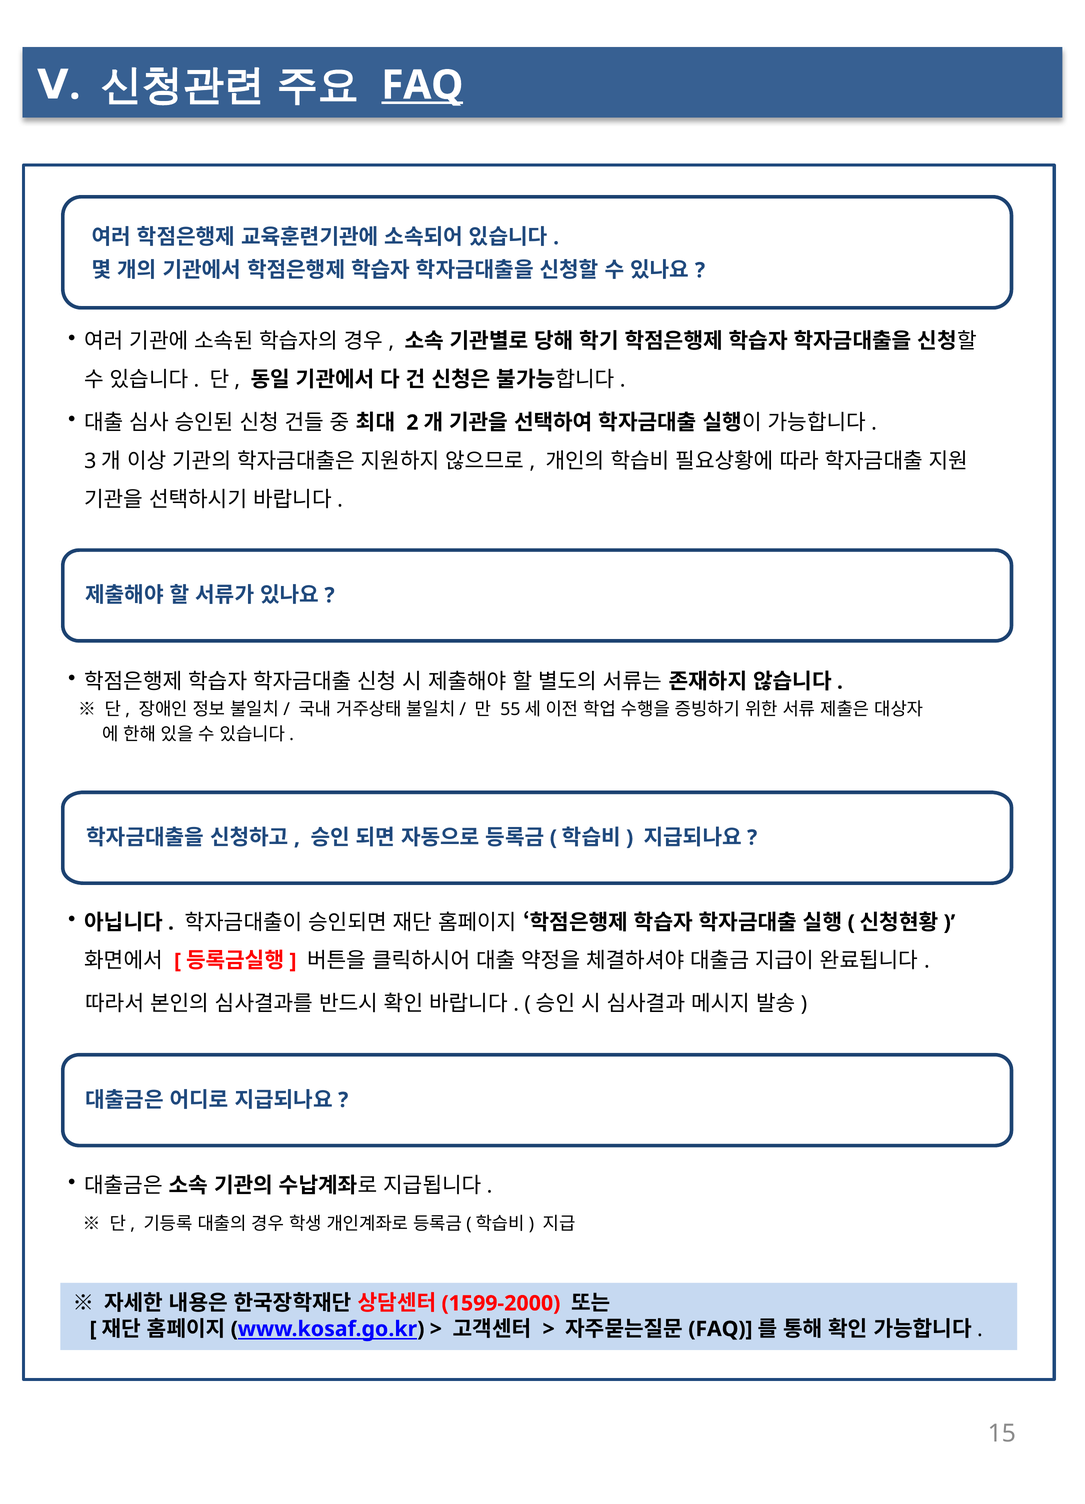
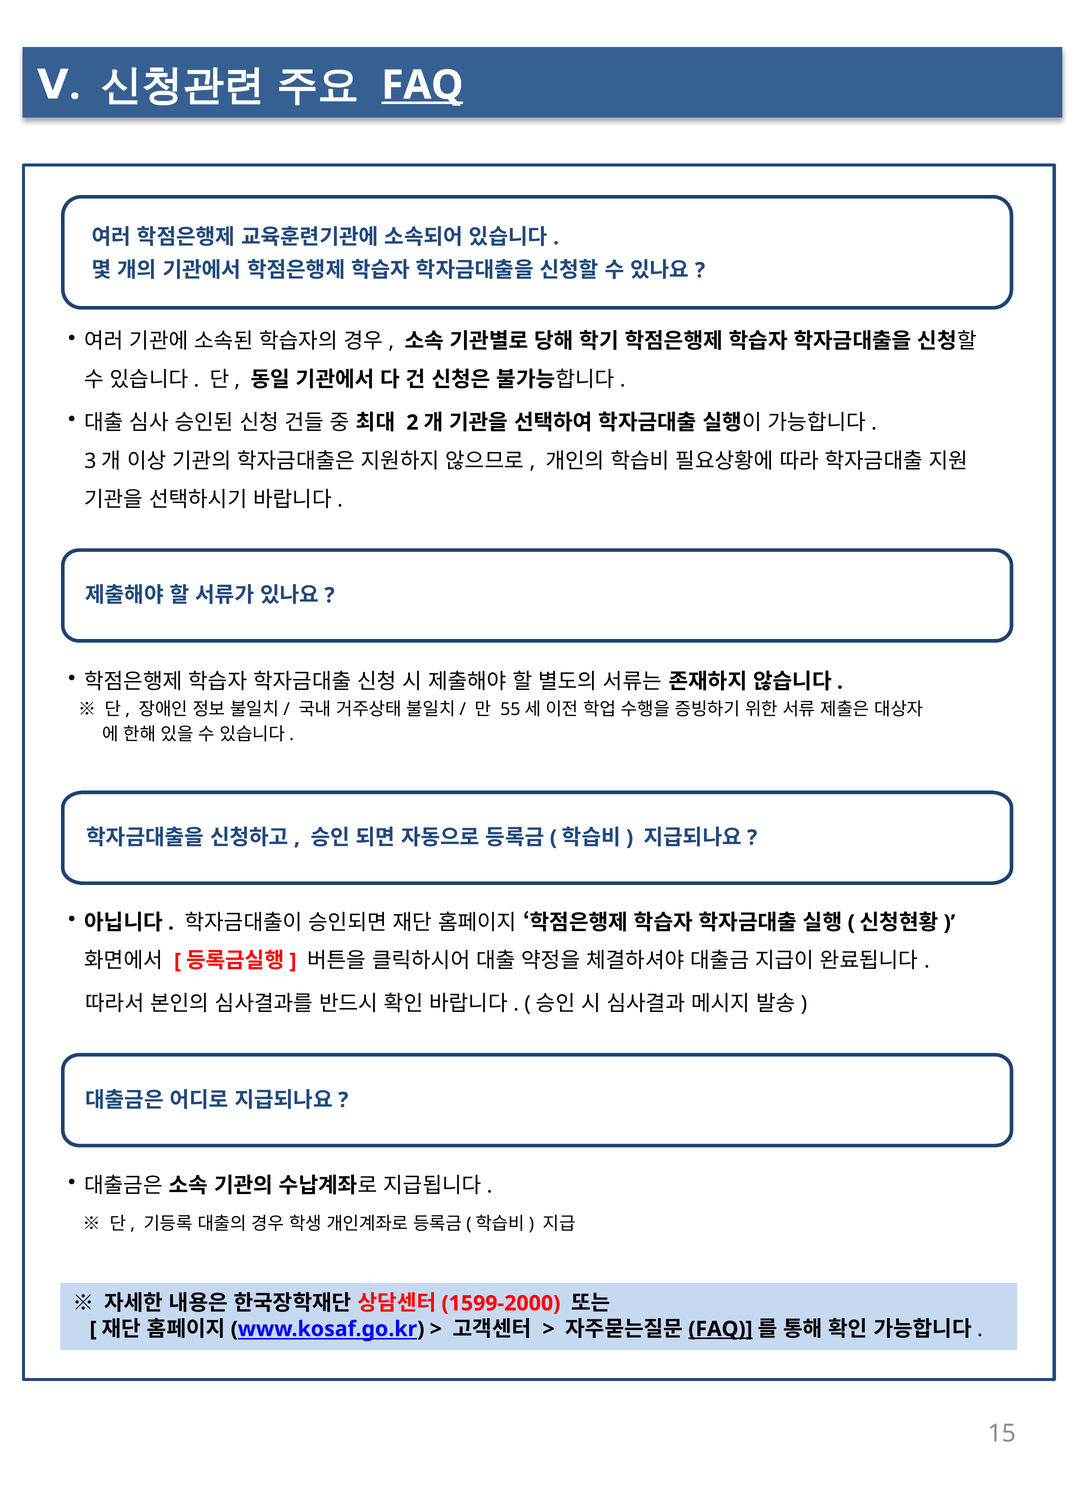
FAQ underline: none -> present (720, 1329)
